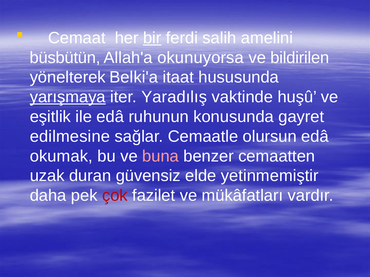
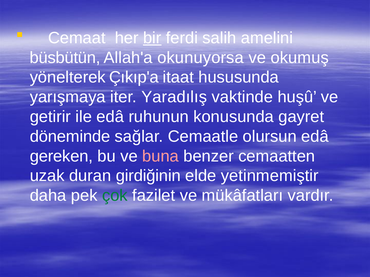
bildirilen: bildirilen -> okumuş (300, 58)
Belki'a: Belki'a -> Çıkıp'a (134, 77)
yarışmaya underline: present -> none (68, 97)
eşitlik: eşitlik -> getirir (50, 117)
edilmesine: edilmesine -> döneminde (70, 137)
okumak: okumak -> gereken (61, 156)
güvensiz: güvensiz -> girdiğinin (148, 176)
çok colour: red -> green (115, 196)
